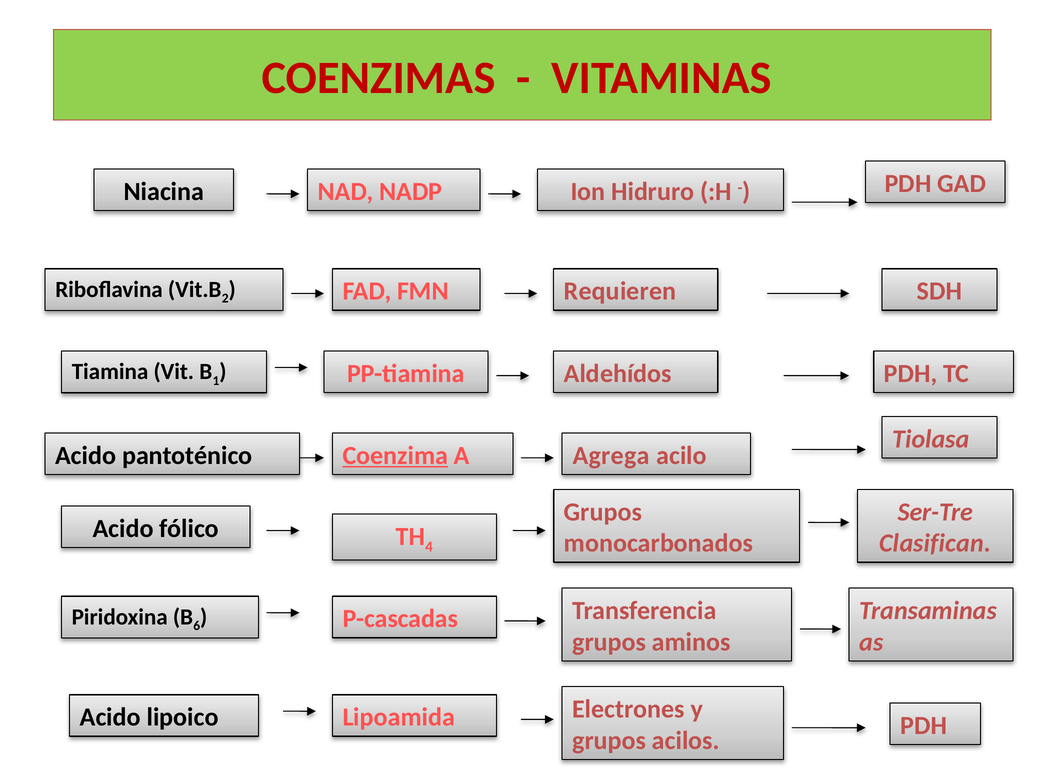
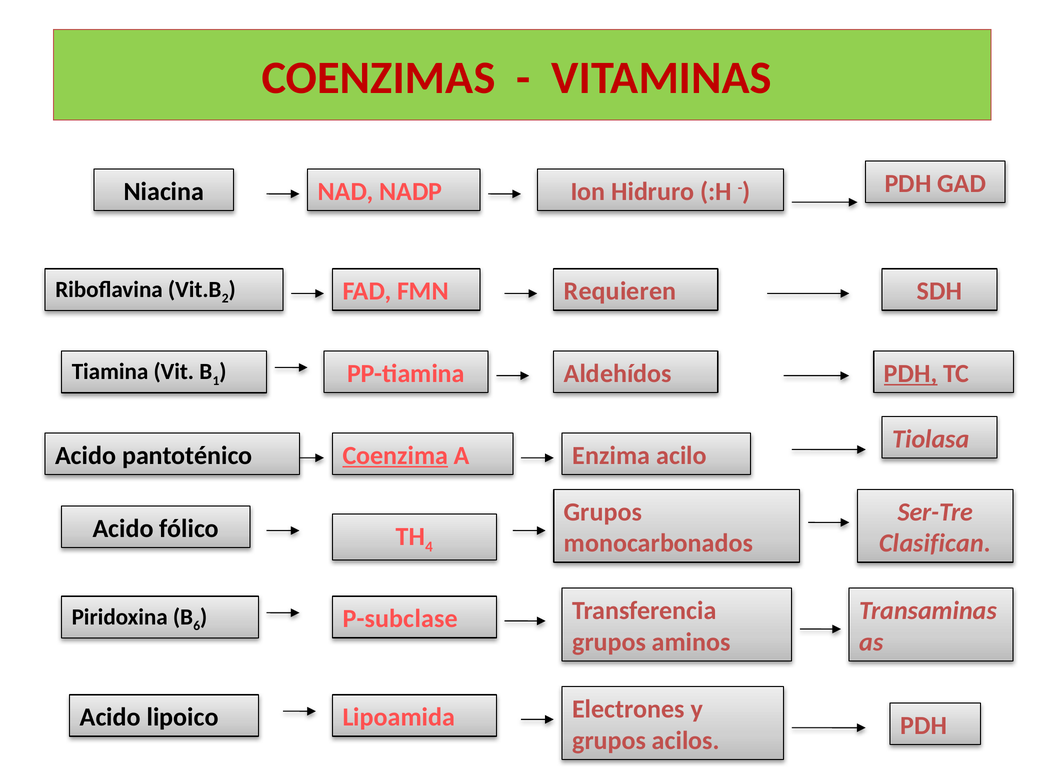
PDH underline: none -> present (911, 373)
Agrega: Agrega -> Enzima (611, 455)
P-cascadas: P-cascadas -> P-subclase (400, 618)
